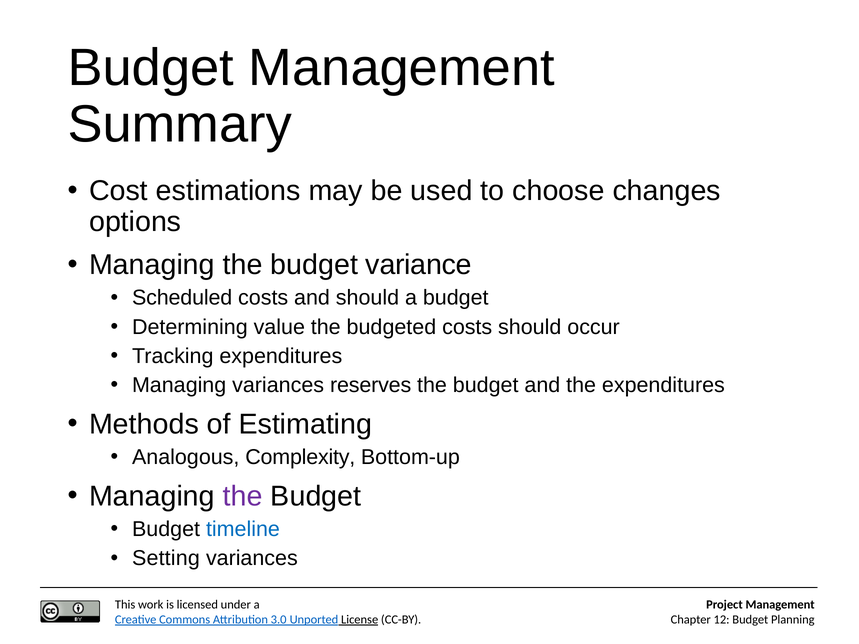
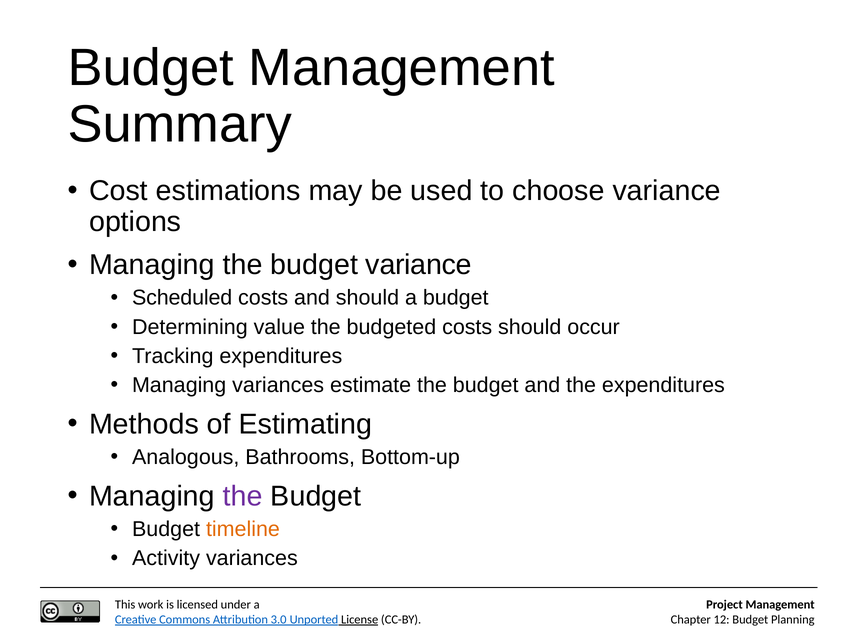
choose changes: changes -> variance (667, 191)
reserves: reserves -> estimate (371, 385)
Complexity: Complexity -> Bathrooms (300, 457)
timeline colour: blue -> orange (243, 529)
Setting: Setting -> Activity (166, 559)
